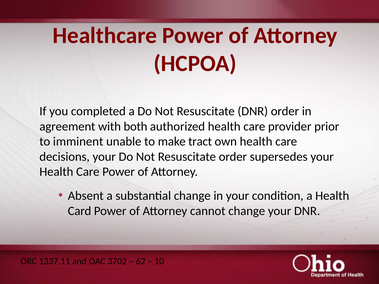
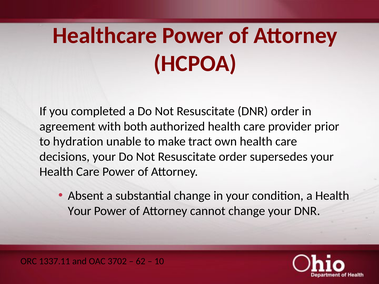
imminent: imminent -> hydration (78, 142)
Card: Card -> Your (80, 211)
